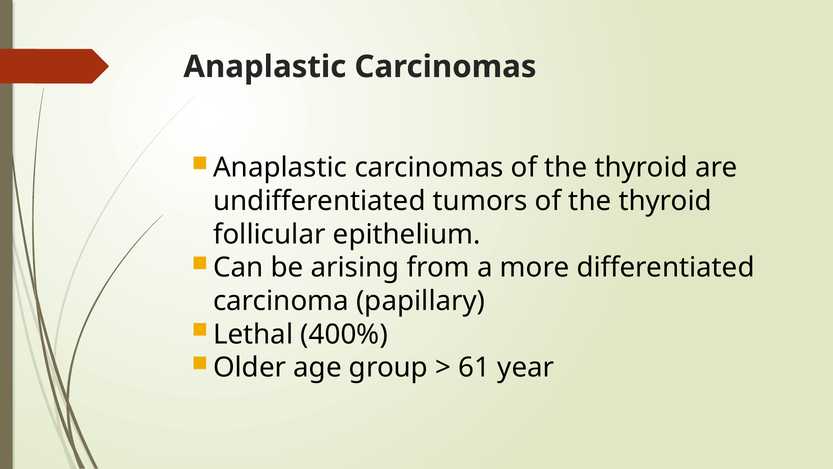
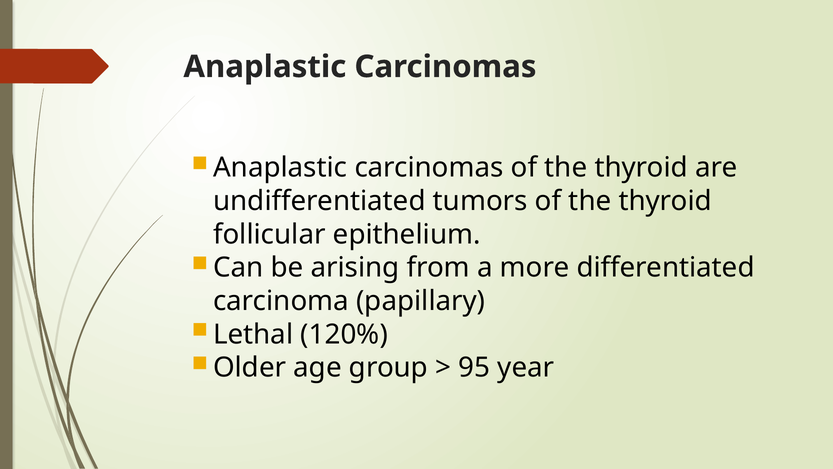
400%: 400% -> 120% (344, 334)
61: 61 -> 95 (474, 367)
